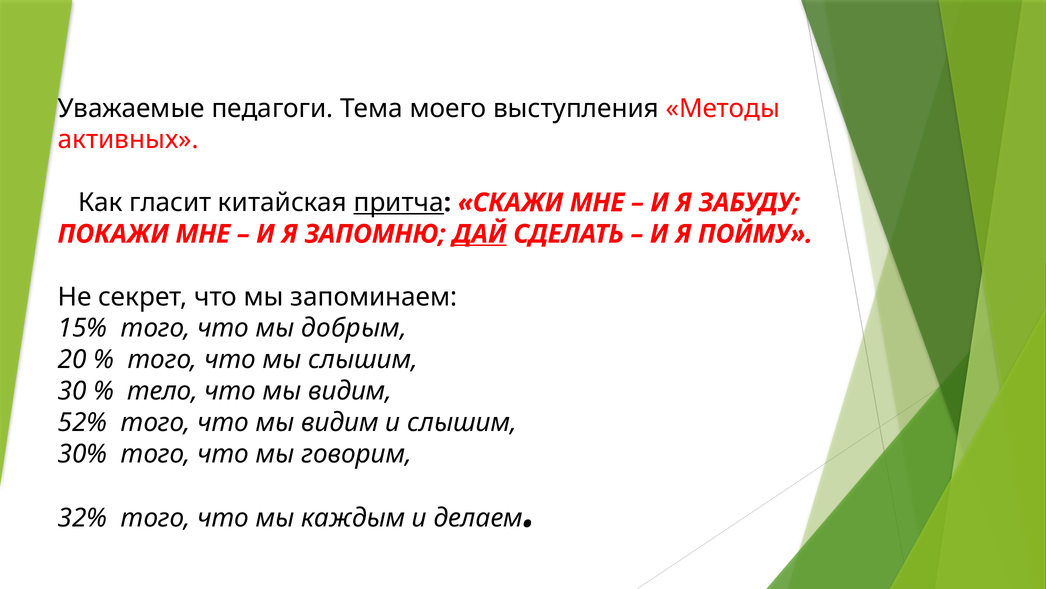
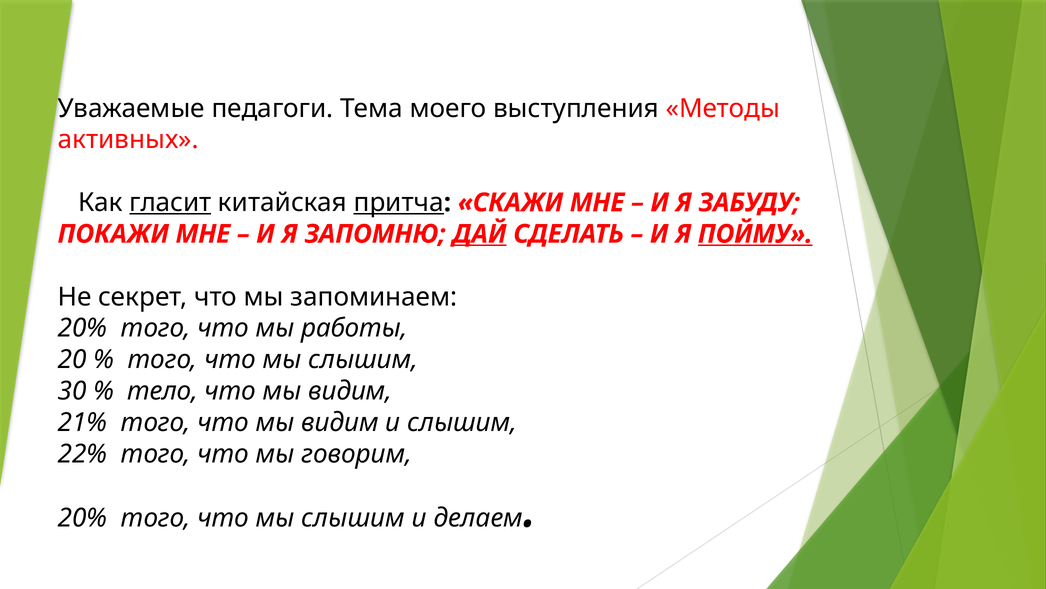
гласит underline: none -> present (170, 202)
ПОЙМУ underline: none -> present (755, 234)
15%: 15% -> 20% (82, 328)
добрым: добрым -> работы (354, 328)
52%: 52% -> 21% (82, 422)
30%: 30% -> 22% (82, 453)
32%: 32% -> 20% (82, 518)
каждым: каждым -> слышим (353, 518)
